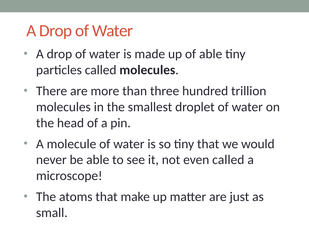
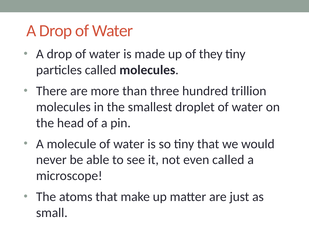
of able: able -> they (211, 54)
